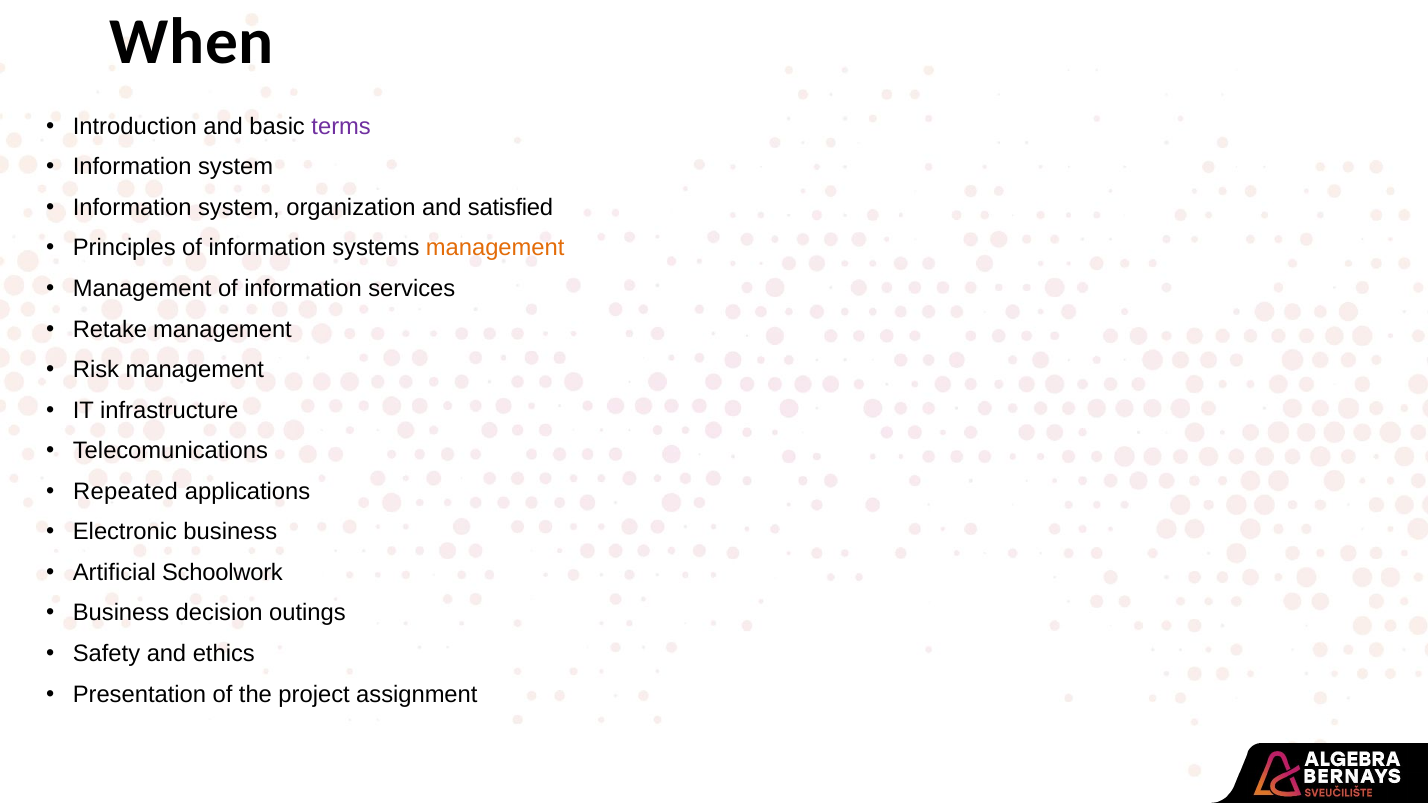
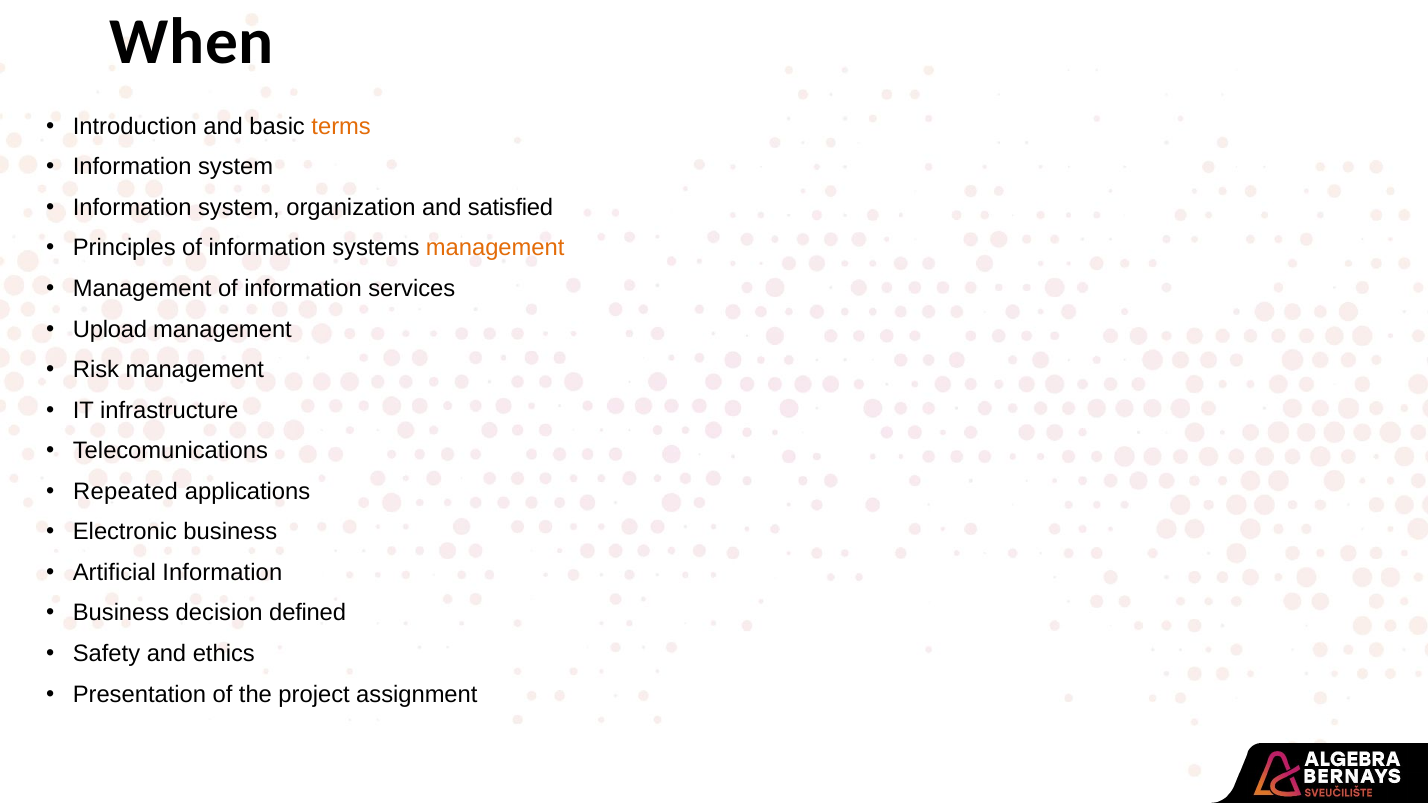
terms colour: purple -> orange (341, 127)
Retake: Retake -> Upload (110, 329)
Artificial Schoolwork: Schoolwork -> Information (222, 573)
outings: outings -> defined (308, 613)
